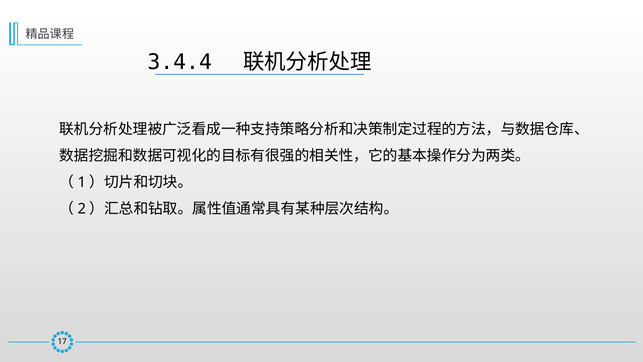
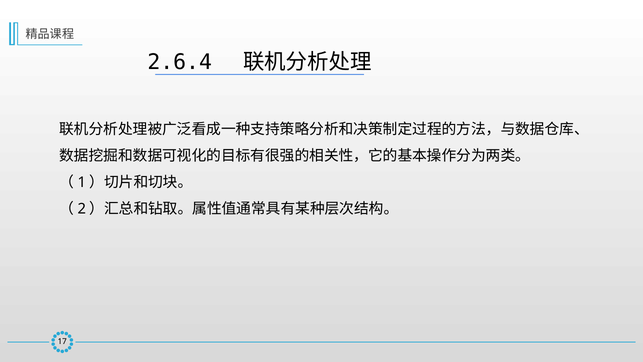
3.4.4: 3.4.4 -> 2.6.4 (180, 62)
